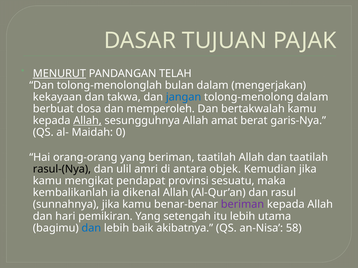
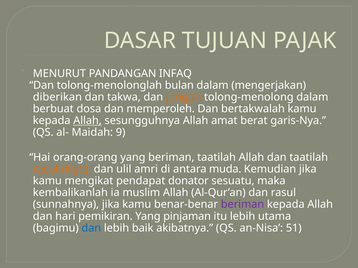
MENURUT underline: present -> none (59, 74)
TELAH: TELAH -> INFAQ (175, 74)
kekayaan: kekayaan -> diberikan (57, 97)
jangan colour: blue -> orange (184, 97)
0: 0 -> 9 (121, 133)
rasul-(Nya colour: black -> orange (62, 169)
objek: objek -> muda (225, 169)
provinsi: provinsi -> donator (188, 181)
dikenal: dikenal -> muslim (141, 193)
setengah: setengah -> pinjaman (187, 217)
58: 58 -> 51 (294, 228)
